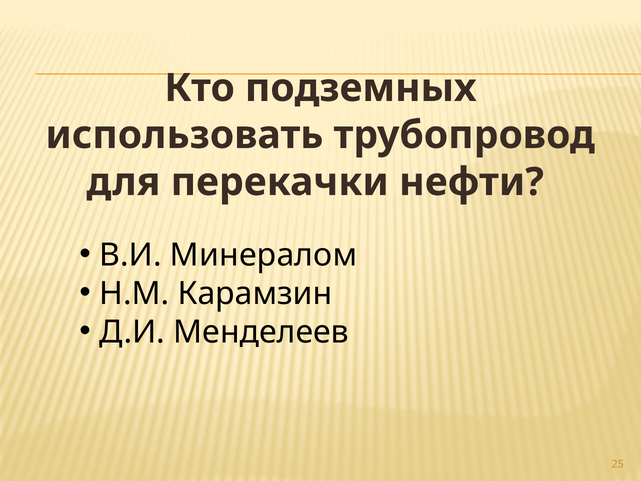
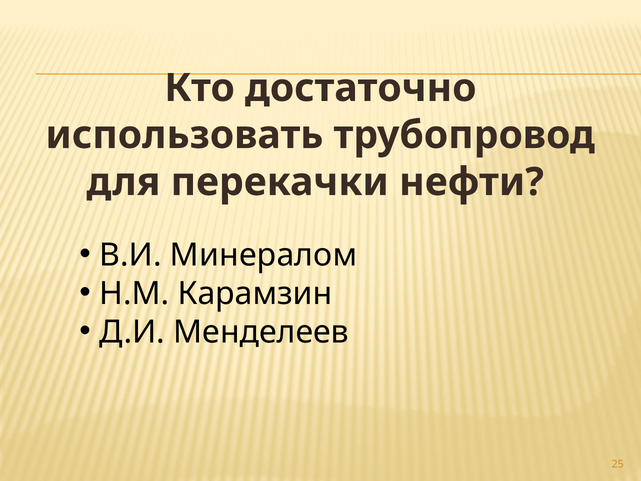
подземных: подземных -> достаточно (361, 88)
